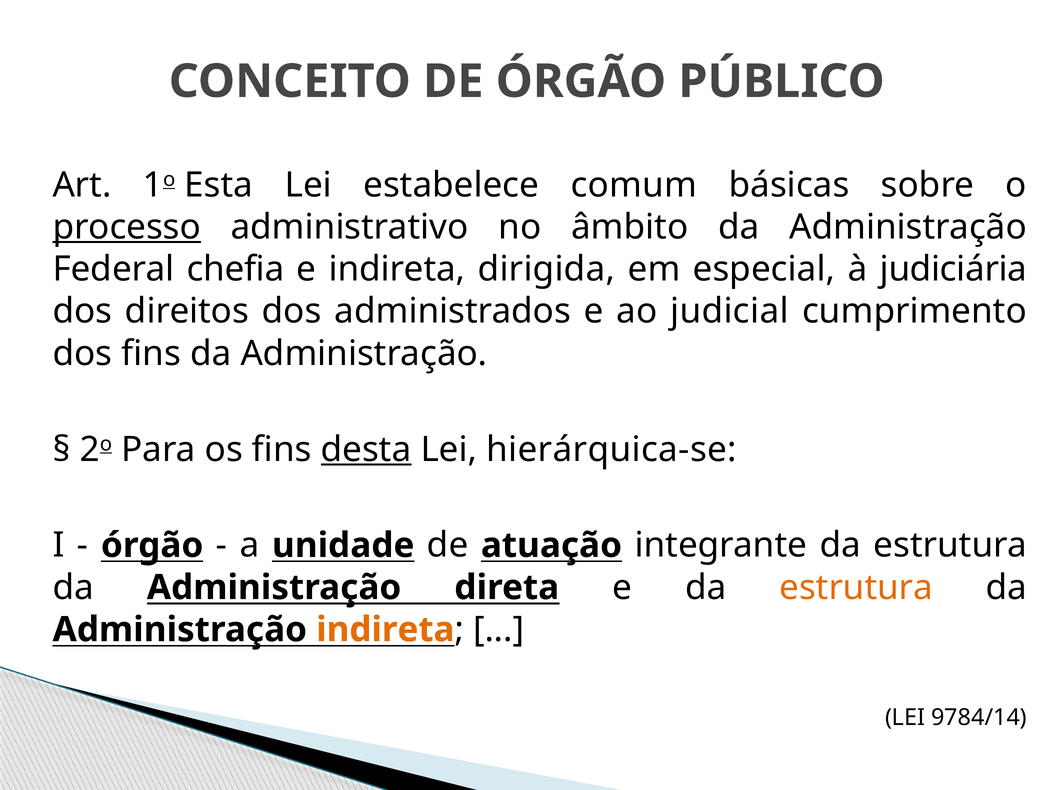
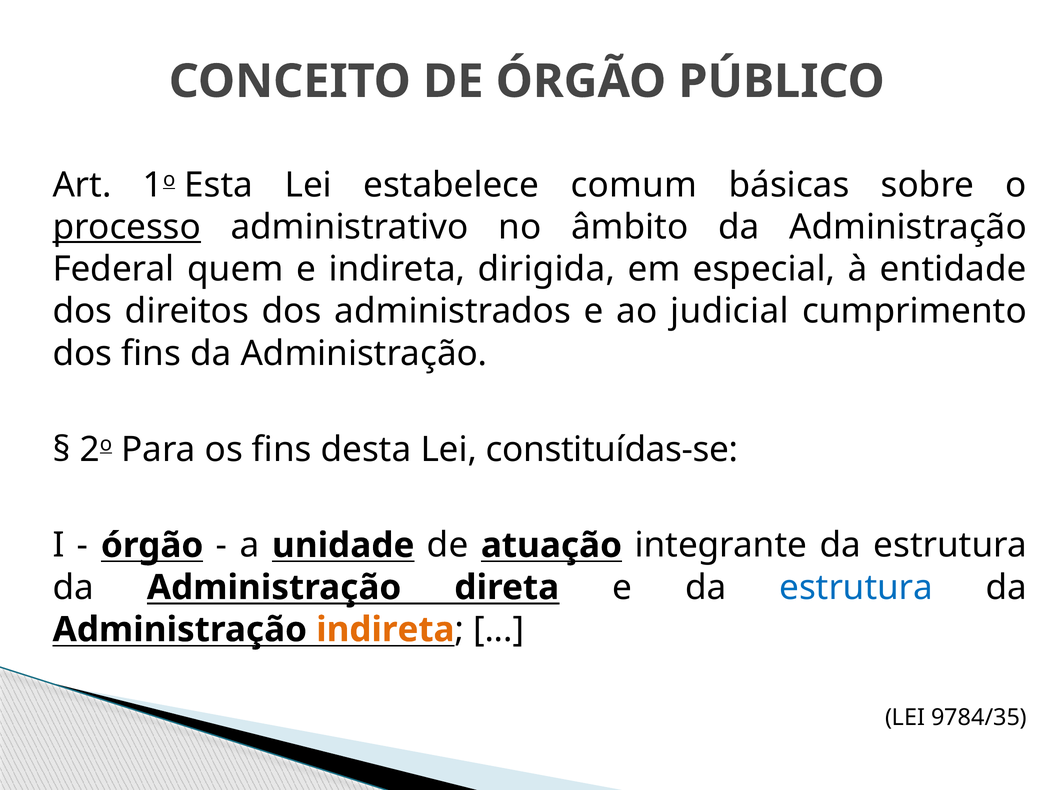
chefia: chefia -> quem (235, 269)
judiciária: judiciária -> entidade (953, 269)
desta underline: present -> none (366, 450)
hierárquica-se: hierárquica-se -> constituídas-se (612, 450)
estrutura colour: orange -> blue (856, 588)
9784/14: 9784/14 -> 9784/35 (979, 718)
